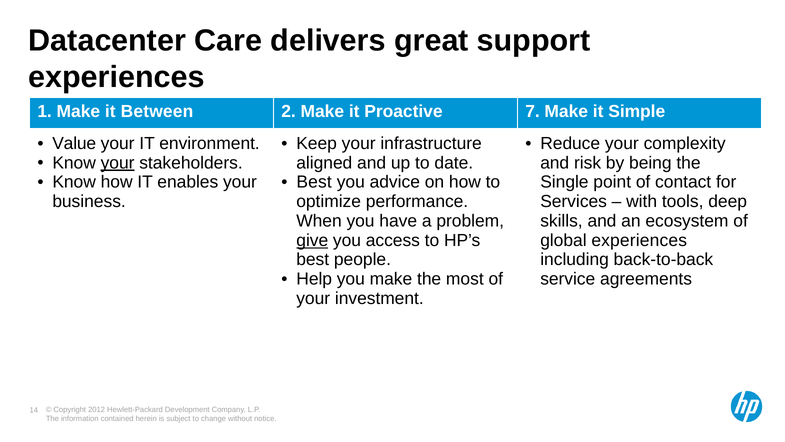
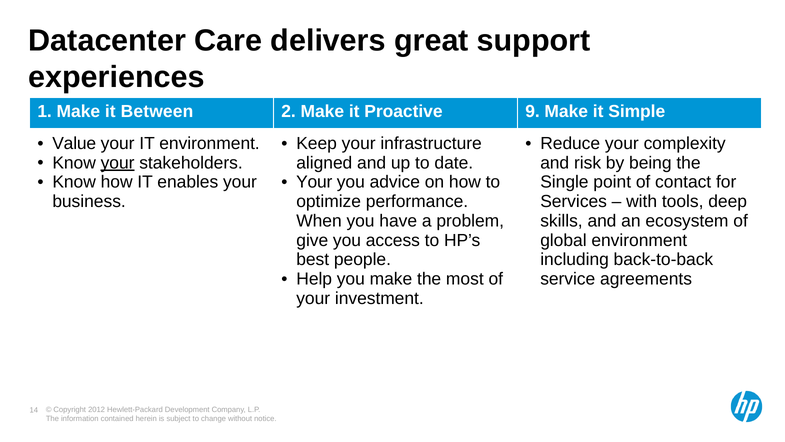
7: 7 -> 9 (533, 111)
Best: Best -> Your (314, 182)
give underline: present -> none (312, 240)
global experiences: experiences -> environment (639, 240)
